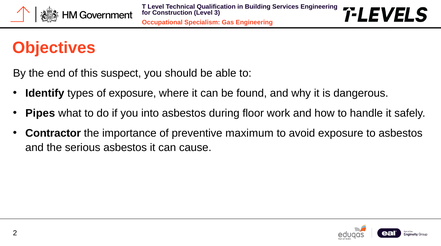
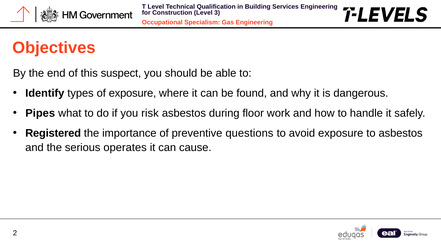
into: into -> risk (150, 113)
Contractor: Contractor -> Registered (53, 133)
maximum: maximum -> questions (249, 133)
serious asbestos: asbestos -> operates (125, 148)
